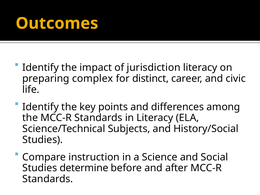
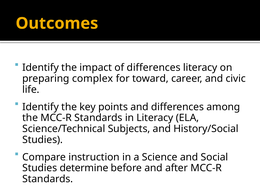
of jurisdiction: jurisdiction -> differences (154, 68)
distinct: distinct -> toward (150, 79)
